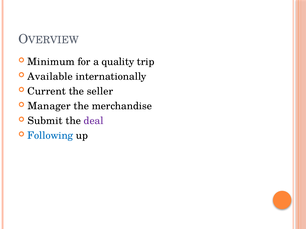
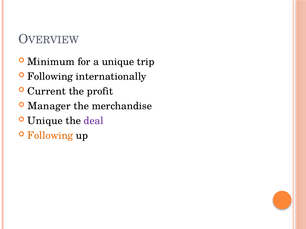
a quality: quality -> unique (118, 62)
Available: Available -> Following (50, 77)
seller: seller -> profit (100, 91)
Submit: Submit -> Unique (45, 121)
Following colour: blue -> orange (50, 136)
